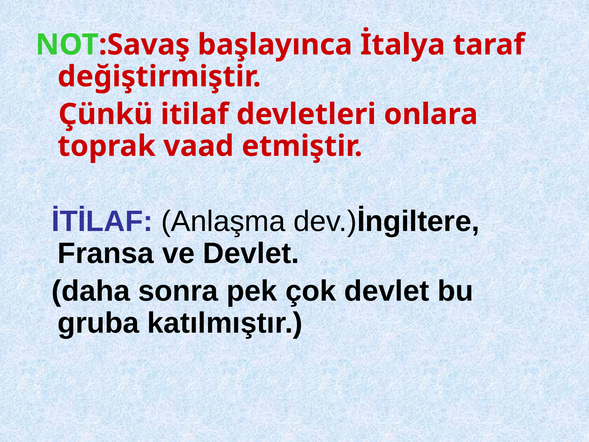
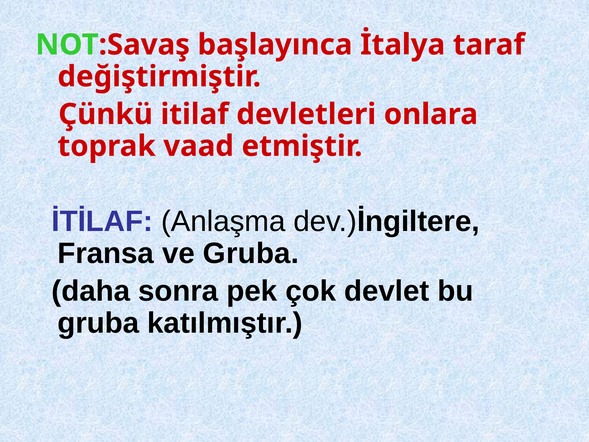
ve Devlet: Devlet -> Gruba (251, 253)
